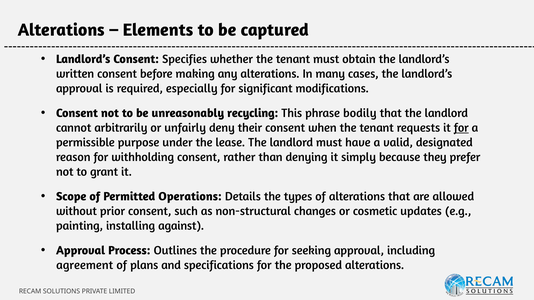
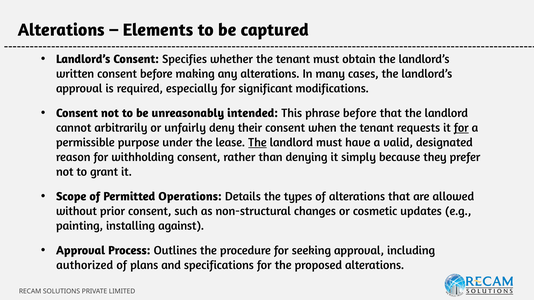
recycling: recycling -> intended (253, 113)
phrase bodily: bodily -> before (360, 113)
The underline: none -> present (257, 143)
agreement: agreement -> authorized (85, 265)
